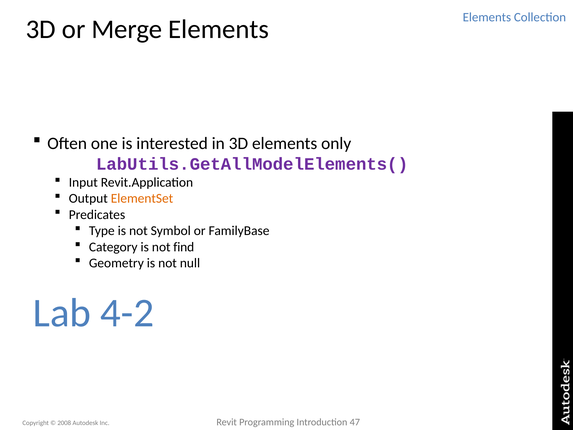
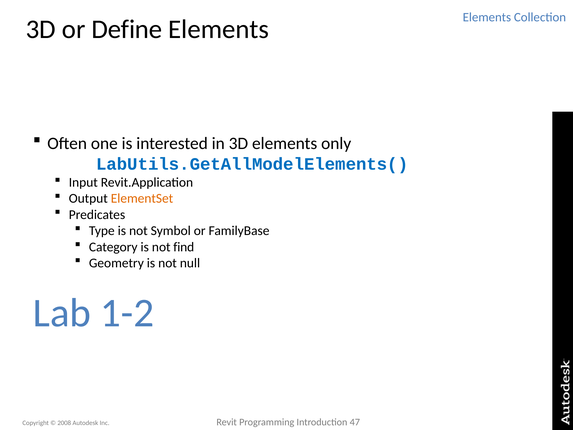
Merge: Merge -> Define (127, 29)
LabUtils.GetAllModelElements( colour: purple -> blue (252, 164)
4-2: 4-2 -> 1-2 (127, 313)
